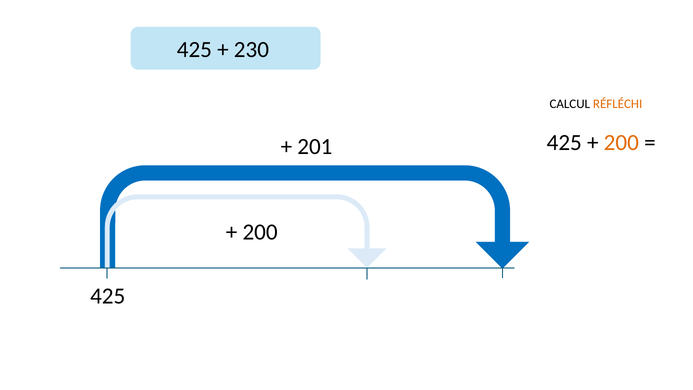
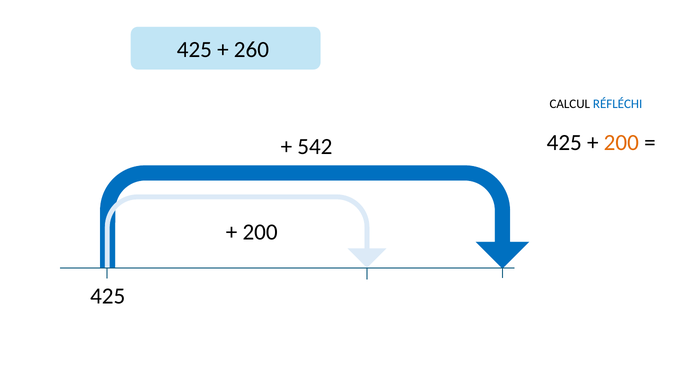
230: 230 -> 260 (251, 50)
RÉFLÉCHI colour: orange -> blue (618, 104)
201: 201 -> 542 (315, 147)
